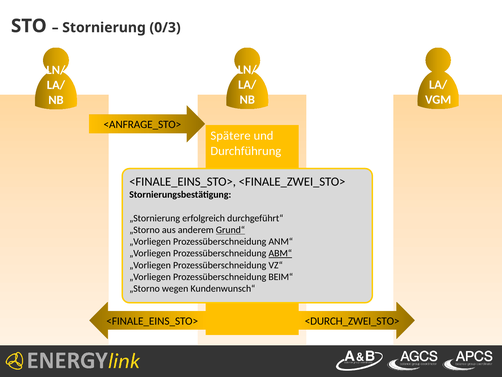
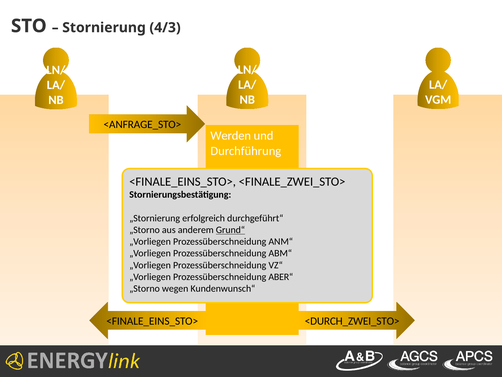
0/3: 0/3 -> 4/3 (165, 28)
Spätere: Spätere -> Werden (231, 136)
ABM“ underline: present -> none (280, 253)
BEIM“: BEIM“ -> ABER“ (281, 277)
